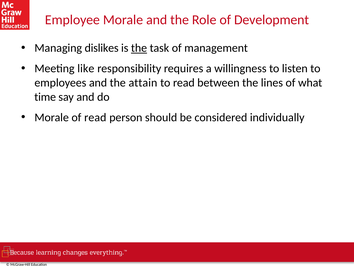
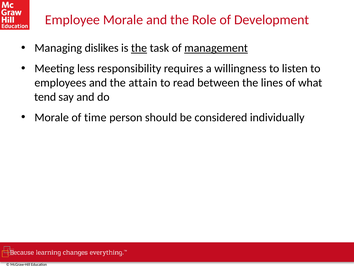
management underline: none -> present (216, 48)
like: like -> less (86, 68)
time: time -> tend (45, 97)
of read: read -> time (95, 117)
